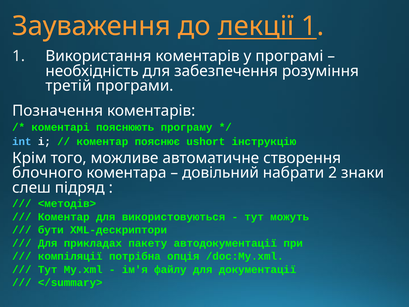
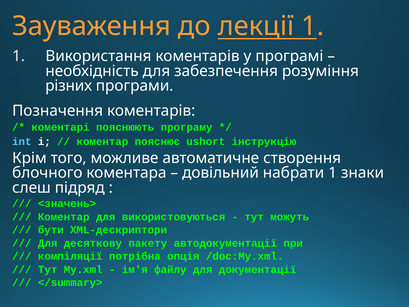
третій: третій -> різних (69, 86)
набрати 2: 2 -> 1 (333, 173)
<методів>: <методів> -> <значень> (67, 203)
прикладах: прикладах -> десяткову (93, 243)
